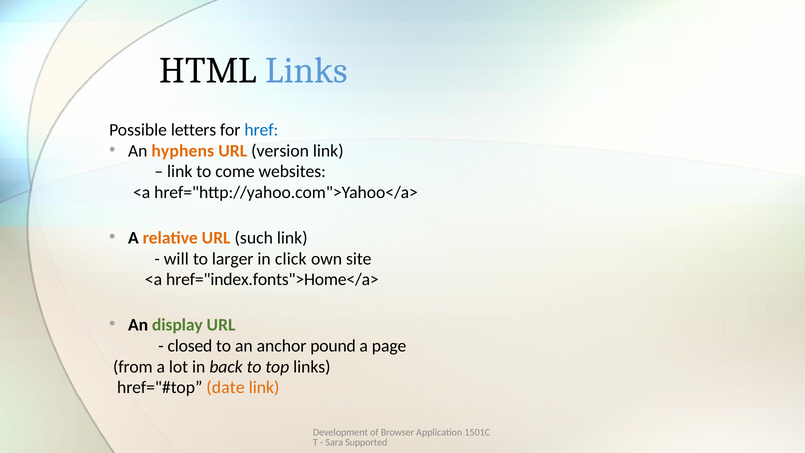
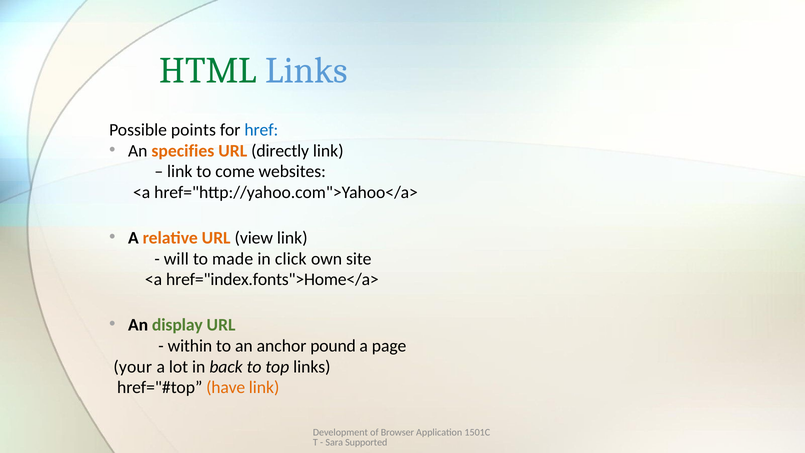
HTML colour: black -> green (208, 70)
letters: letters -> points (193, 130)
hyphens: hyphens -> specifies (183, 151)
version: version -> directly (280, 151)
such: such -> view (254, 238)
larger: larger -> made (233, 259)
closed: closed -> within (190, 346)
from: from -> your (133, 367)
date: date -> have (226, 387)
